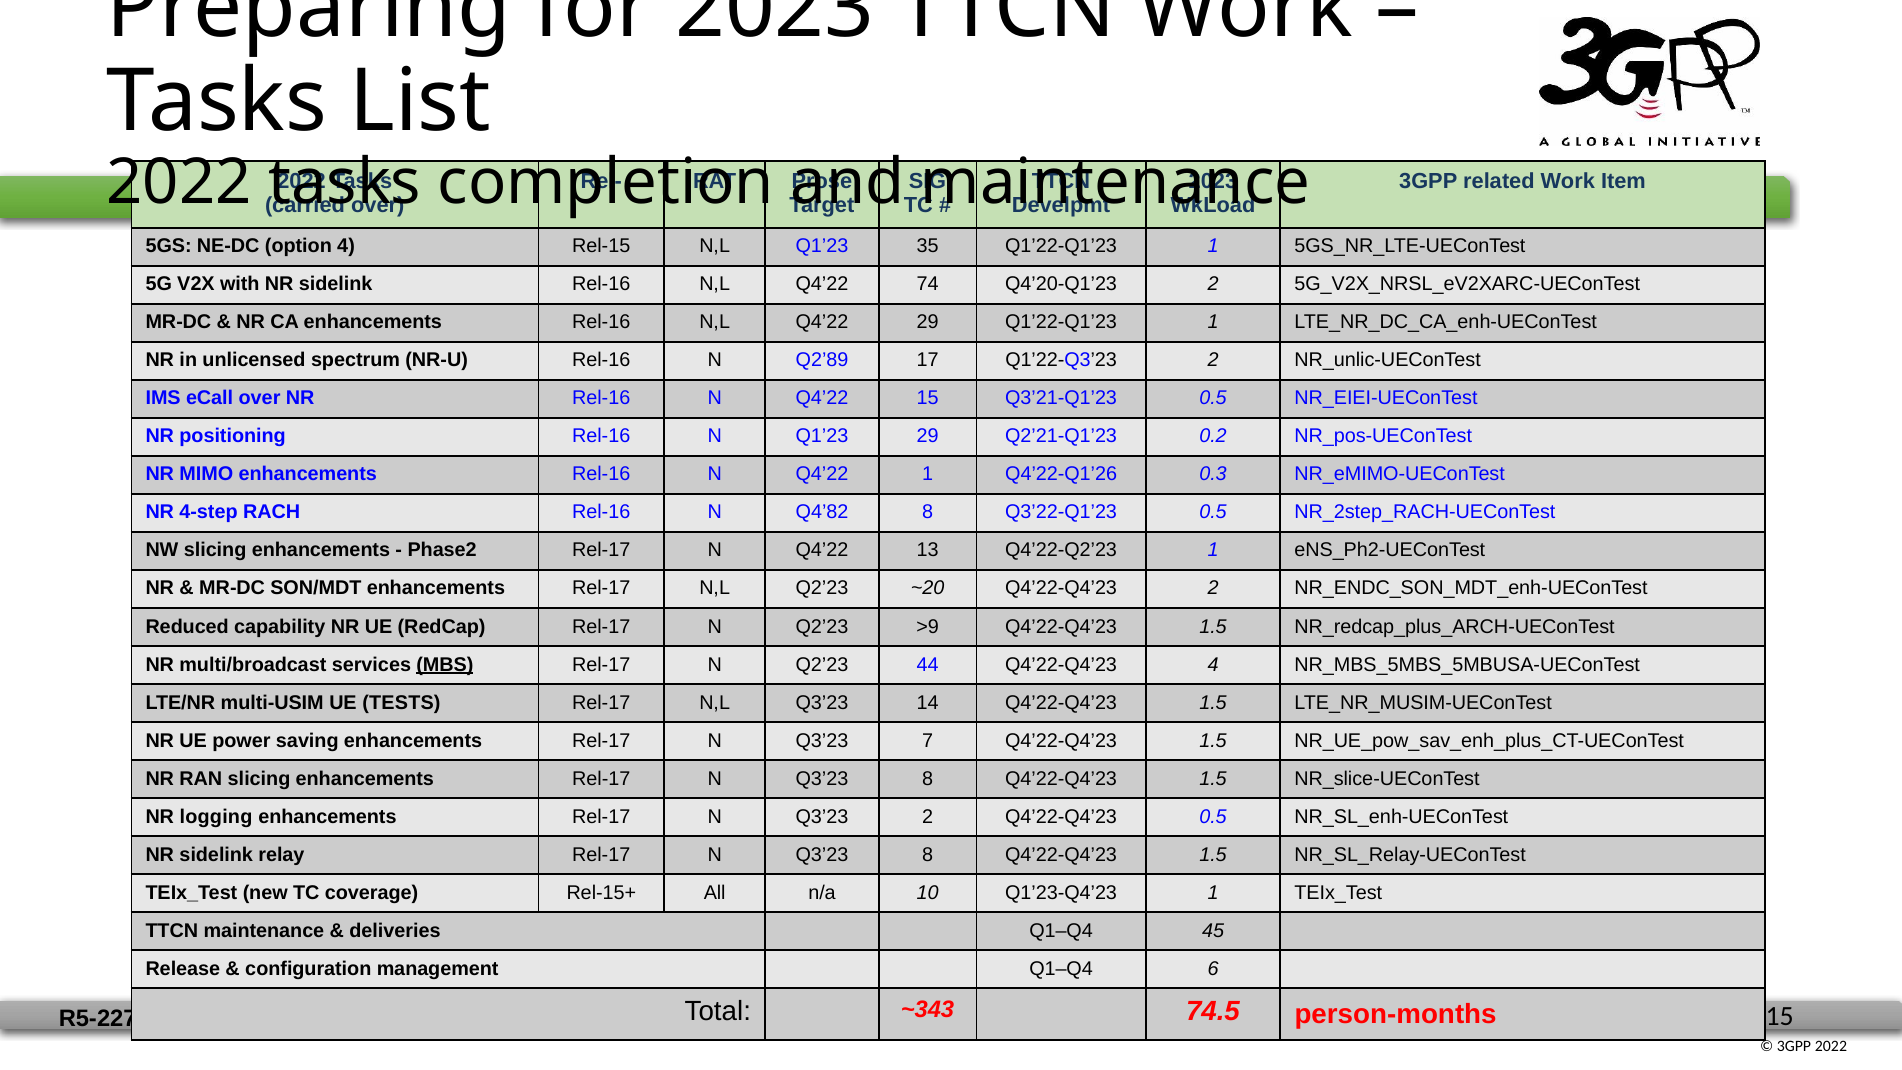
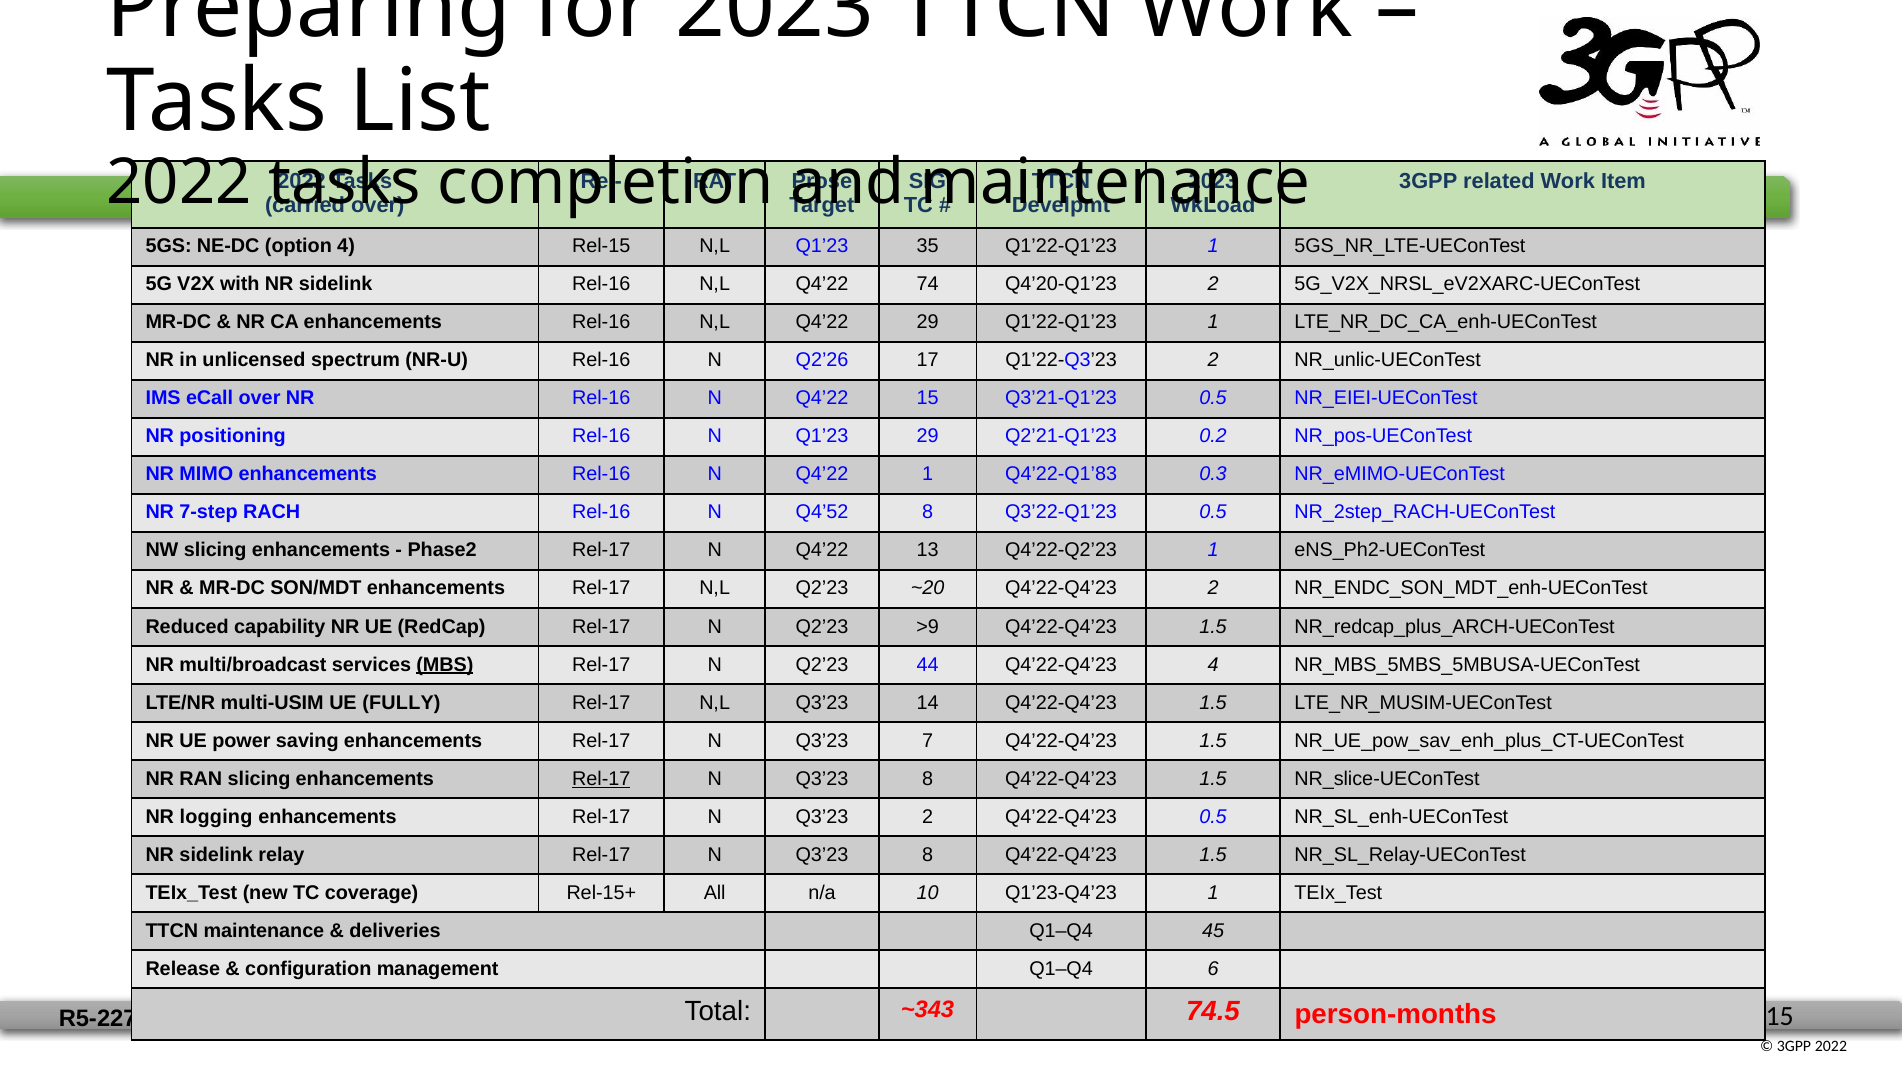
Q2’89: Q2’89 -> Q2’26 (822, 360)
Q4’22-Q1’26: Q4’22-Q1’26 -> Q4’22-Q1’83 (1061, 474)
4-step: 4-step -> 7-step (209, 512)
Q4’82: Q4’82 -> Q4’52 (822, 512)
TESTS: TESTS -> FULLY (401, 702)
Rel-17 underline: none -> present (601, 778)
